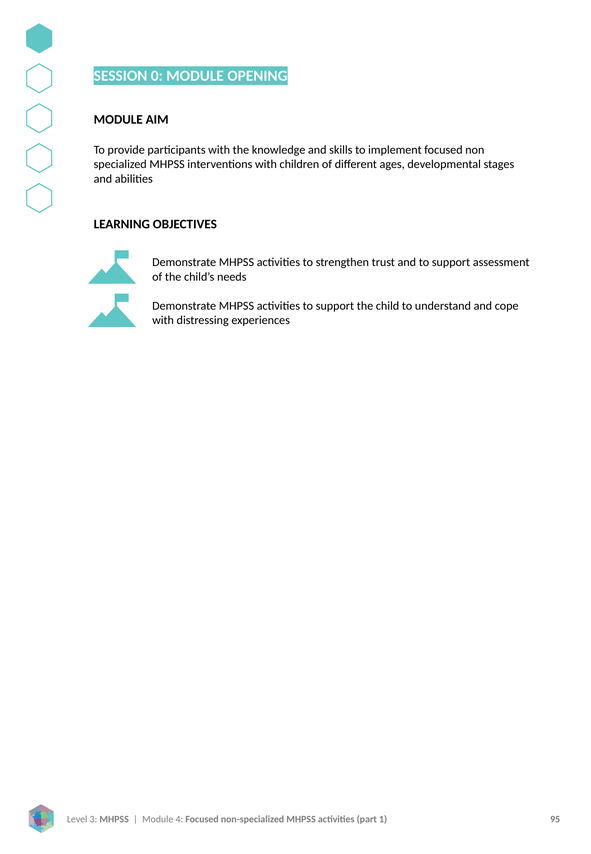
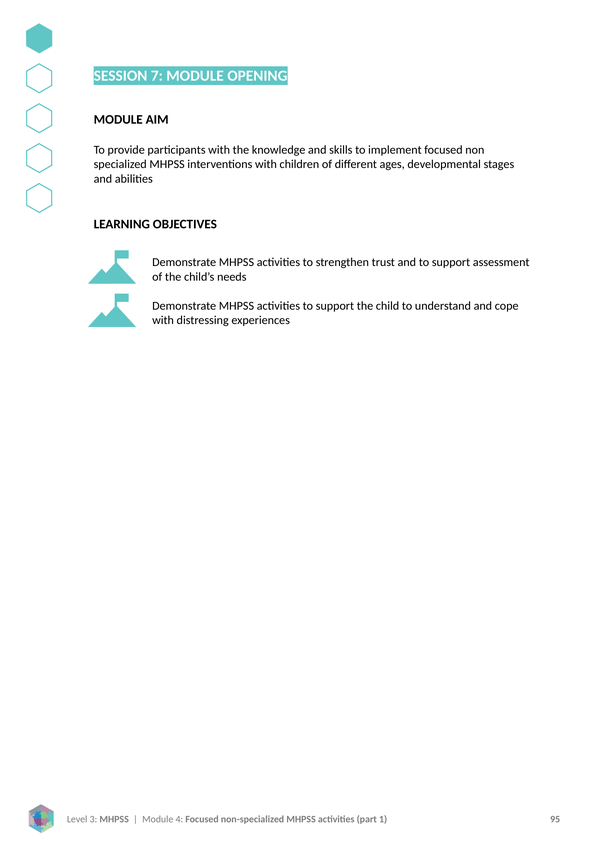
0: 0 -> 7 (157, 76)
